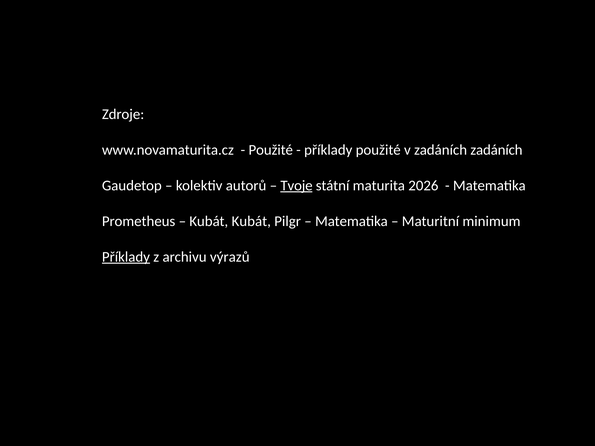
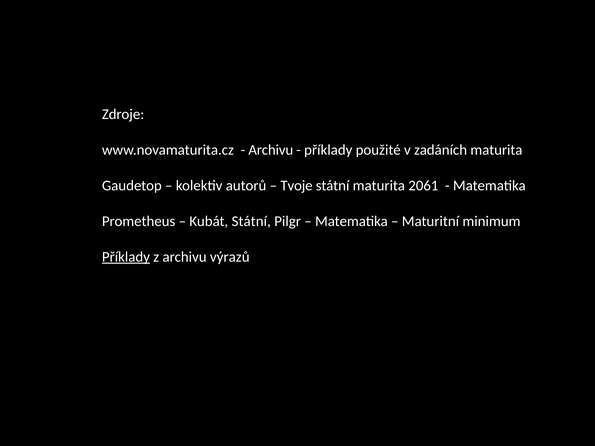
Použité: Použité -> Archivu (271, 150)
zadáních zadáních: zadáních -> maturita (496, 150)
Tvoje underline: present -> none (297, 186)
2026: 2026 -> 2061 (423, 186)
Kubát Kubát: Kubát -> Státní (251, 221)
